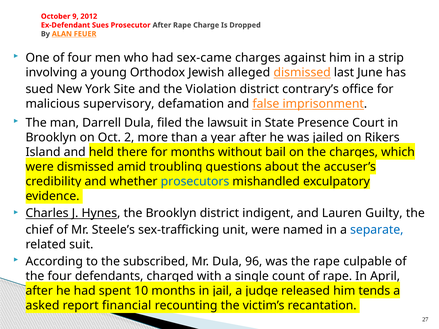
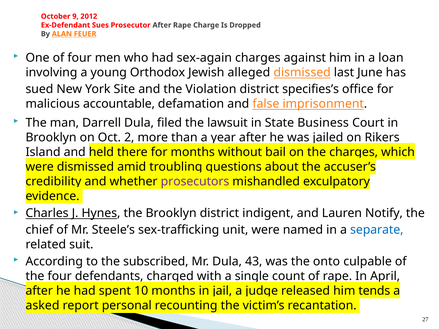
sex-came: sex-came -> sex-again (204, 58)
strip: strip -> loan (391, 58)
contrary’s: contrary’s -> specifies’s (311, 89)
supervisory: supervisory -> accountable (119, 104)
Presence: Presence -> Business (323, 123)
prosecutors colour: blue -> purple (195, 182)
Guilty: Guilty -> Notify (384, 213)
96: 96 -> 43 (254, 262)
the rape: rape -> onto (327, 262)
financial: financial -> personal (127, 306)
